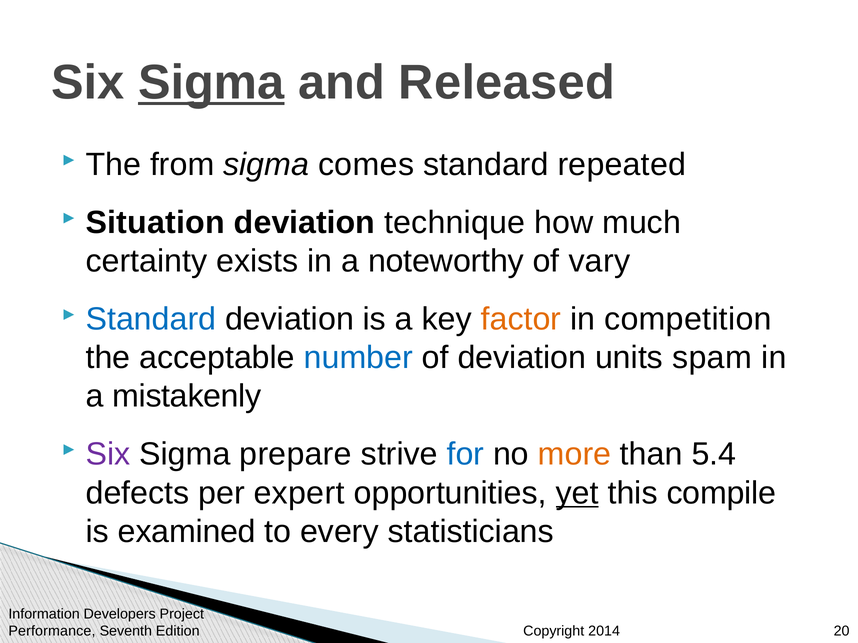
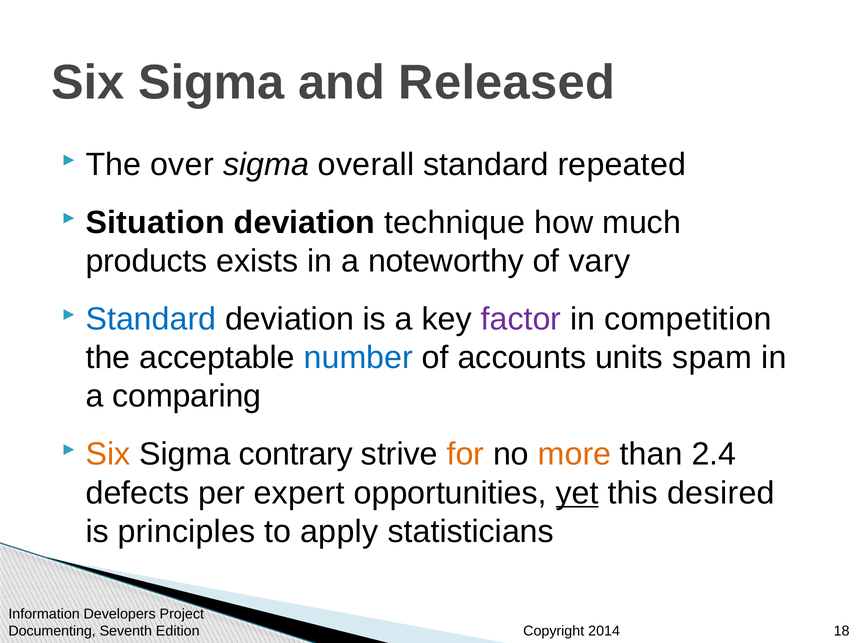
Sigma underline: present -> none (211, 83)
from: from -> over (182, 165)
comes: comes -> overall (366, 165)
certainty: certainty -> products (147, 261)
factor colour: orange -> purple (521, 319)
of deviation: deviation -> accounts (522, 358)
mistakenly: mistakenly -> comparing (187, 397)
Six colour: purple -> orange (108, 455)
prepare: prepare -> contrary (296, 455)
for colour: blue -> orange (465, 455)
5.4: 5.4 -> 2.4 (714, 455)
compile: compile -> desired (721, 493)
examined: examined -> principles (187, 532)
every: every -> apply (339, 532)
Performance: Performance -> Documenting (52, 632)
20: 20 -> 18 (842, 632)
